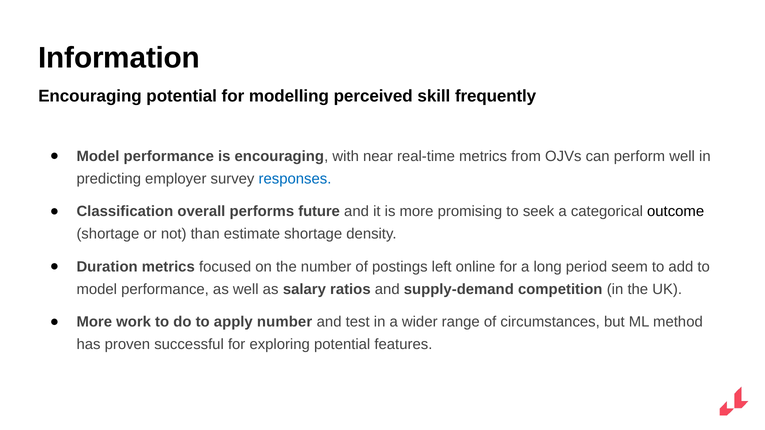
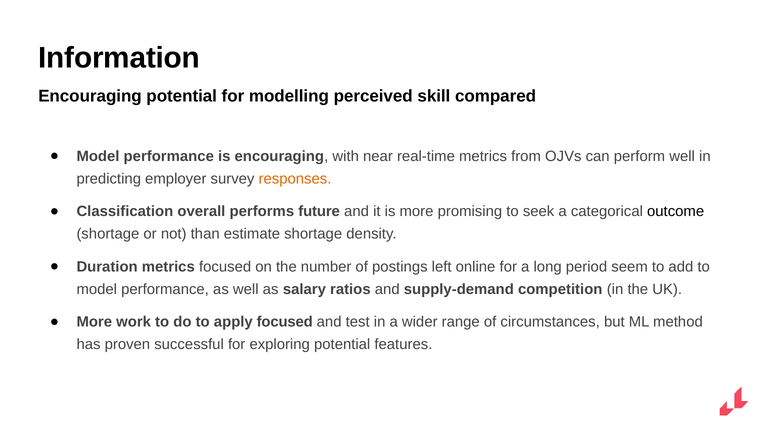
frequently: frequently -> compared (496, 96)
responses colour: blue -> orange (295, 179)
apply number: number -> focused (285, 322)
